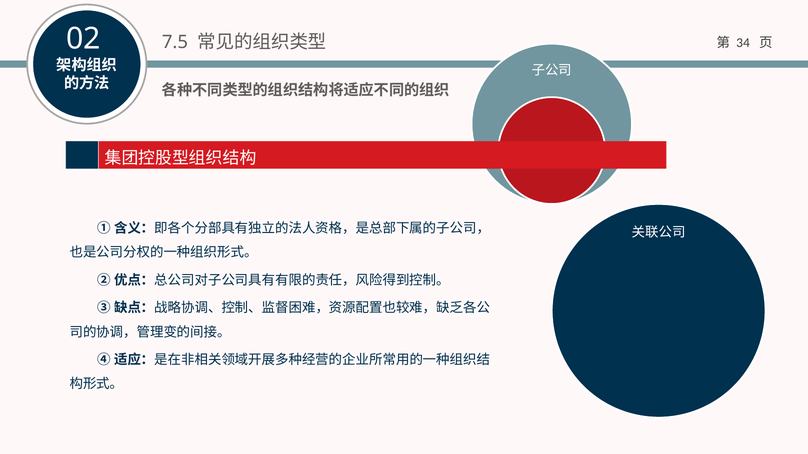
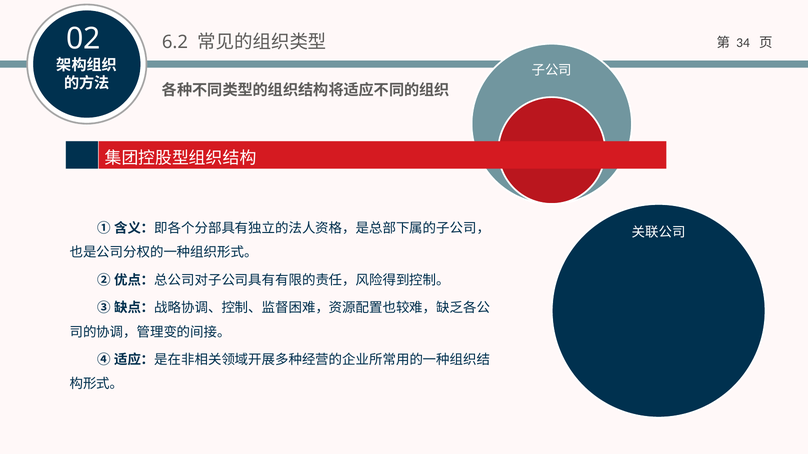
7.5: 7.5 -> 6.2 (175, 42)
